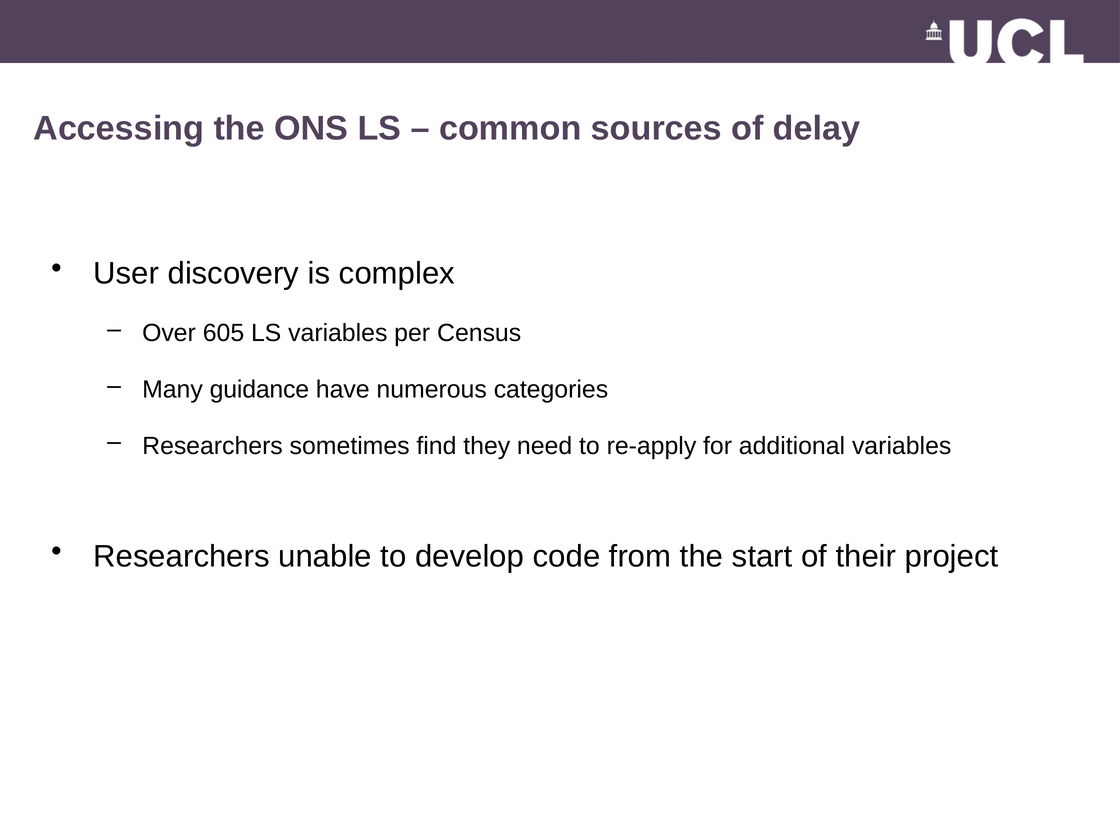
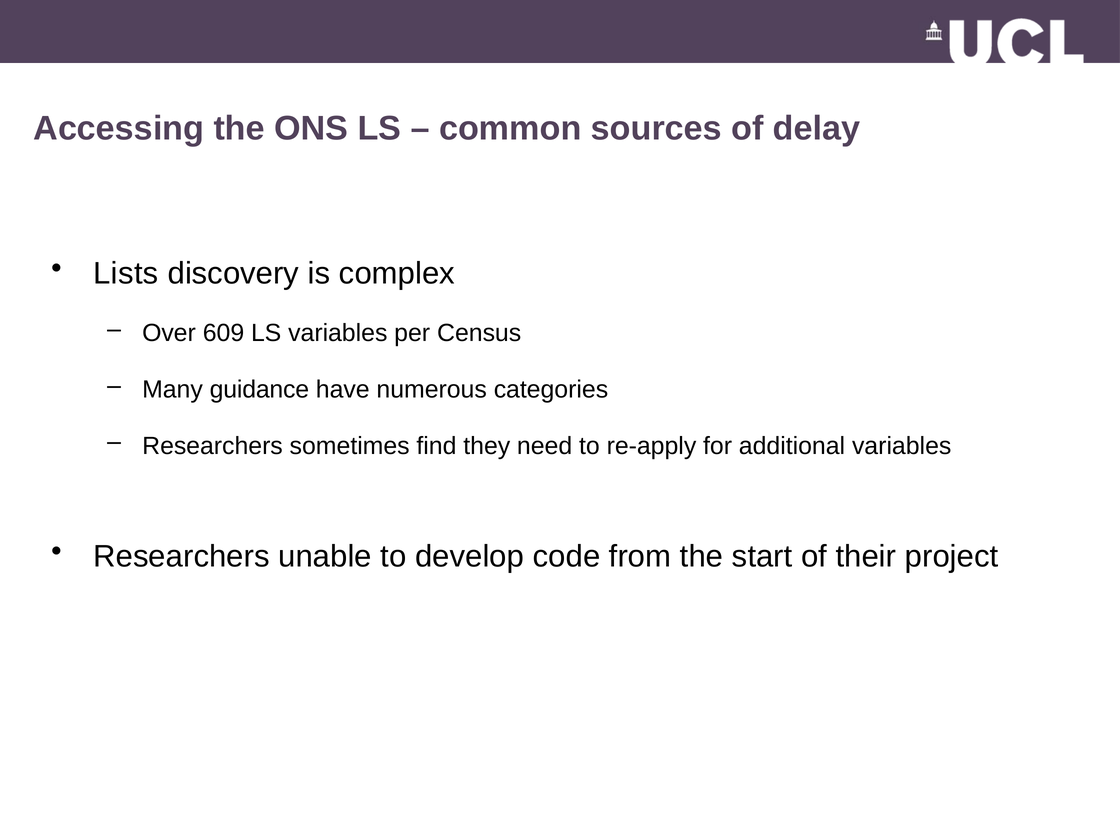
User: User -> Lists (126, 274)
605: 605 -> 609 (224, 333)
